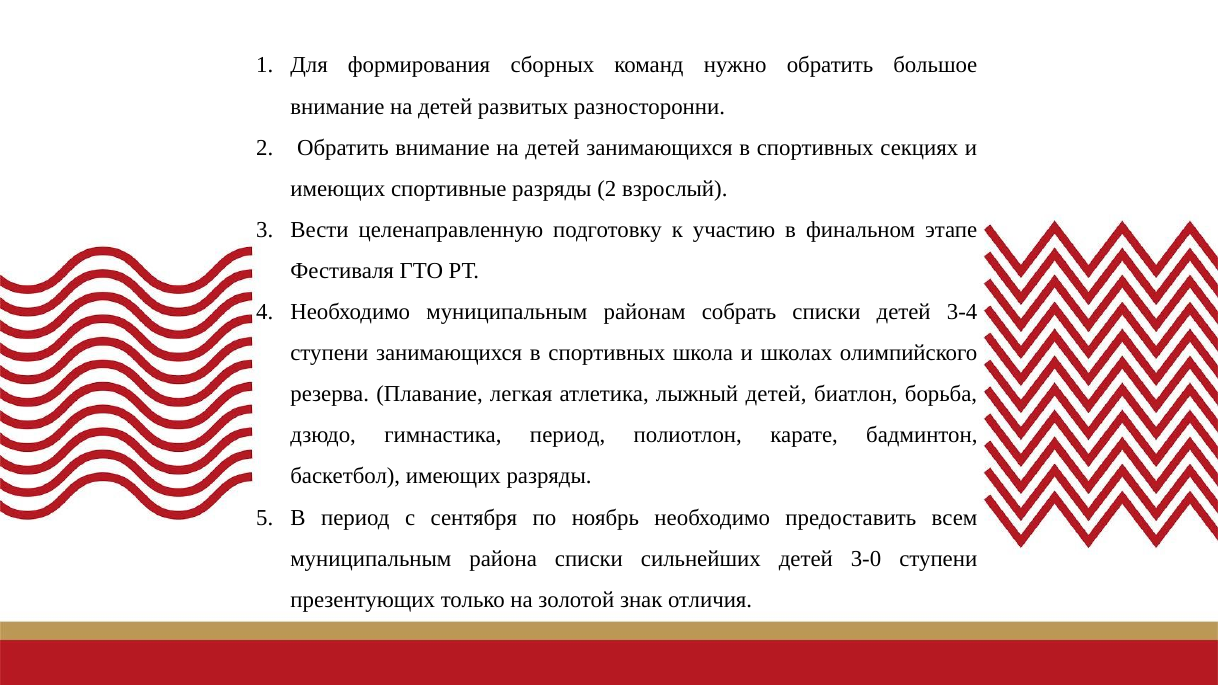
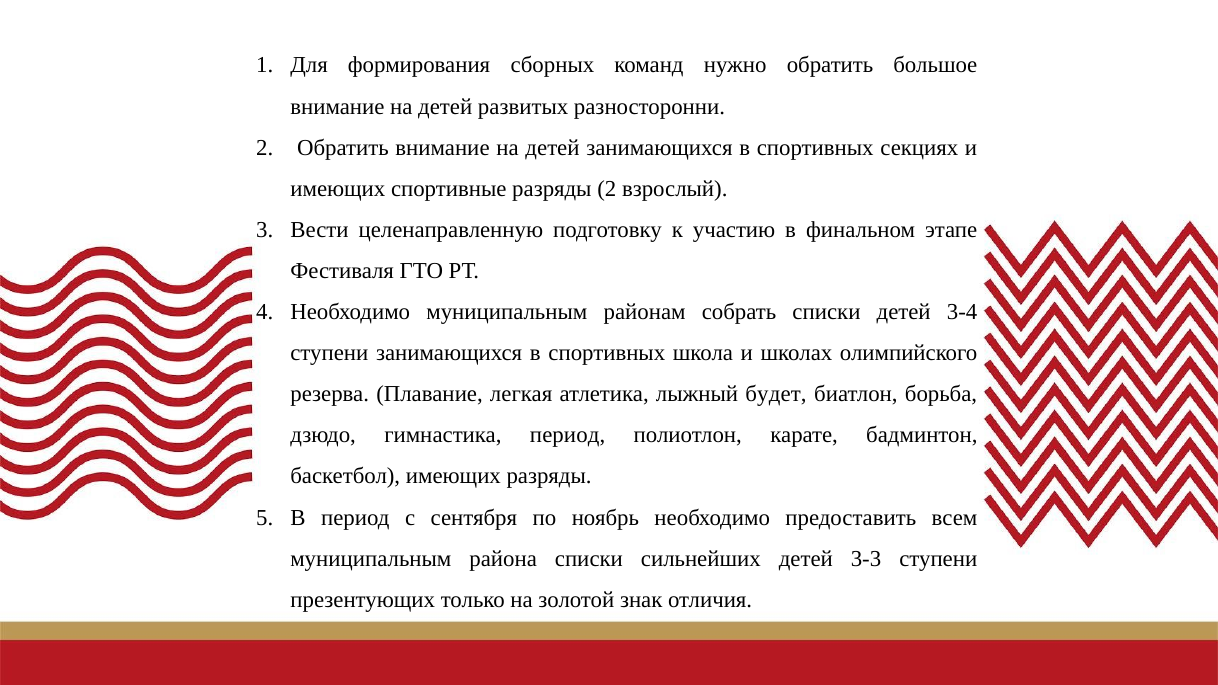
лыжный детей: детей -> будет (776, 394)
3-0: 3-0 -> 3-3 (866, 559)
